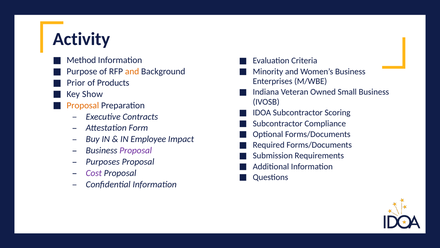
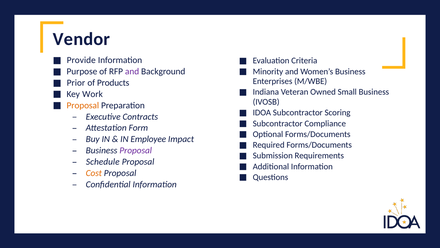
Activity: Activity -> Vendor (81, 39)
Method: Method -> Provide (81, 60)
and colour: orange -> purple (132, 71)
Show: Show -> Work (92, 94)
Purposes: Purposes -> Schedule (103, 161)
Cost colour: purple -> orange (94, 173)
